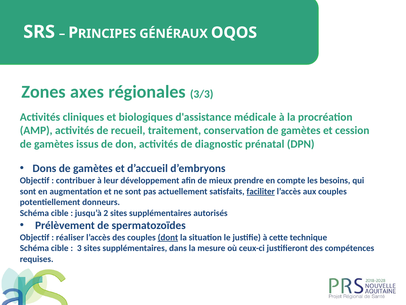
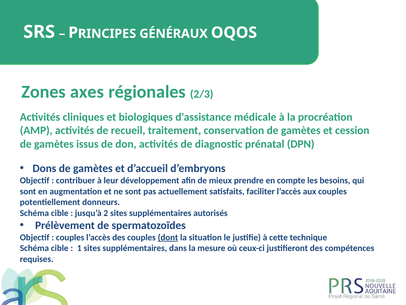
3/3: 3/3 -> 2/3 (202, 94)
faciliter underline: present -> none (261, 191)
réaliser: réaliser -> couples (70, 237)
3: 3 -> 1 (79, 248)
